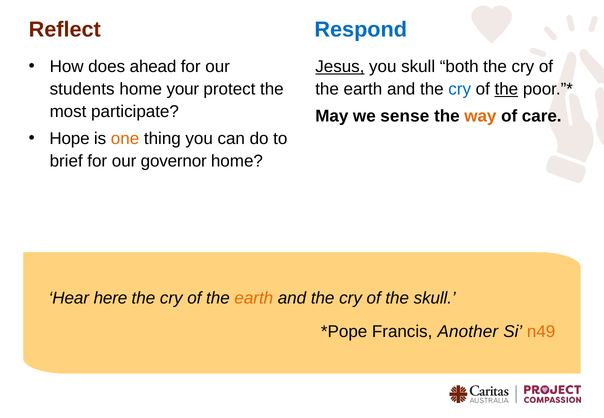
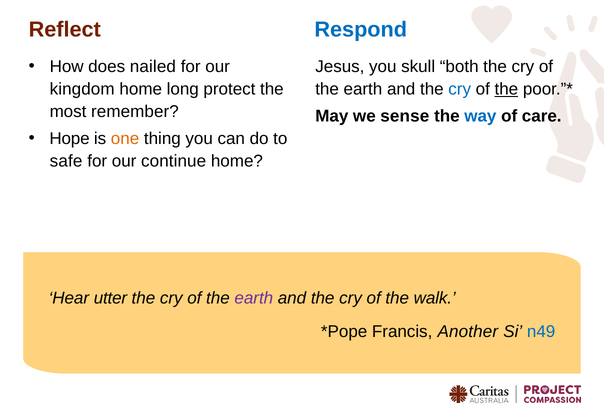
ahead: ahead -> nailed (153, 67)
Jesus underline: present -> none (340, 67)
students: students -> kingdom (82, 89)
your: your -> long (183, 89)
participate: participate -> remember (135, 112)
way colour: orange -> blue (480, 116)
brief: brief -> safe (66, 161)
governor: governor -> continue (174, 161)
here: here -> utter (110, 298)
earth colour: orange -> purple (254, 298)
the skull: skull -> walk (435, 298)
n49 colour: orange -> blue (541, 332)
